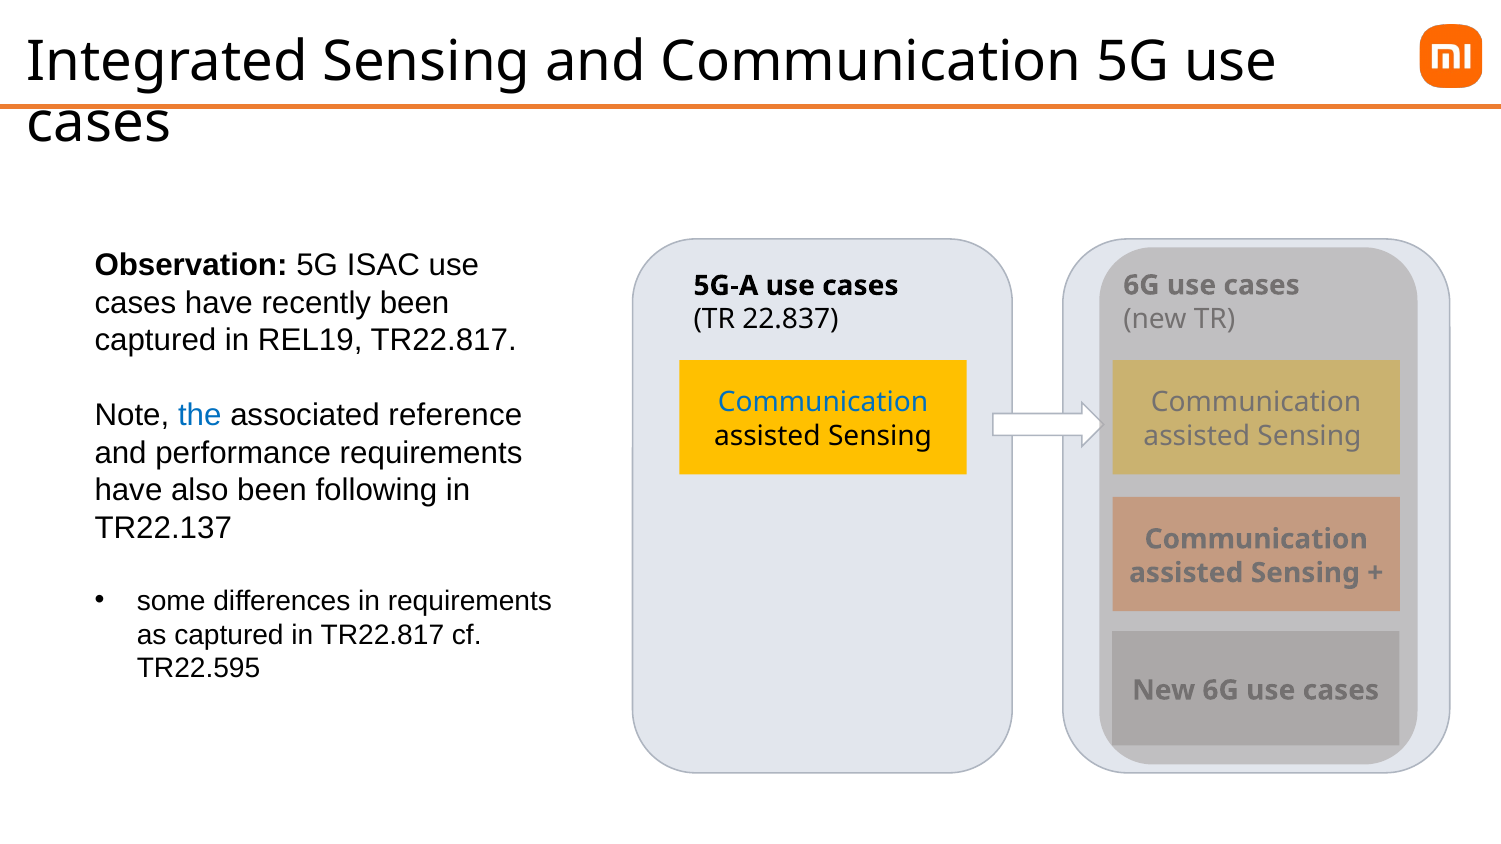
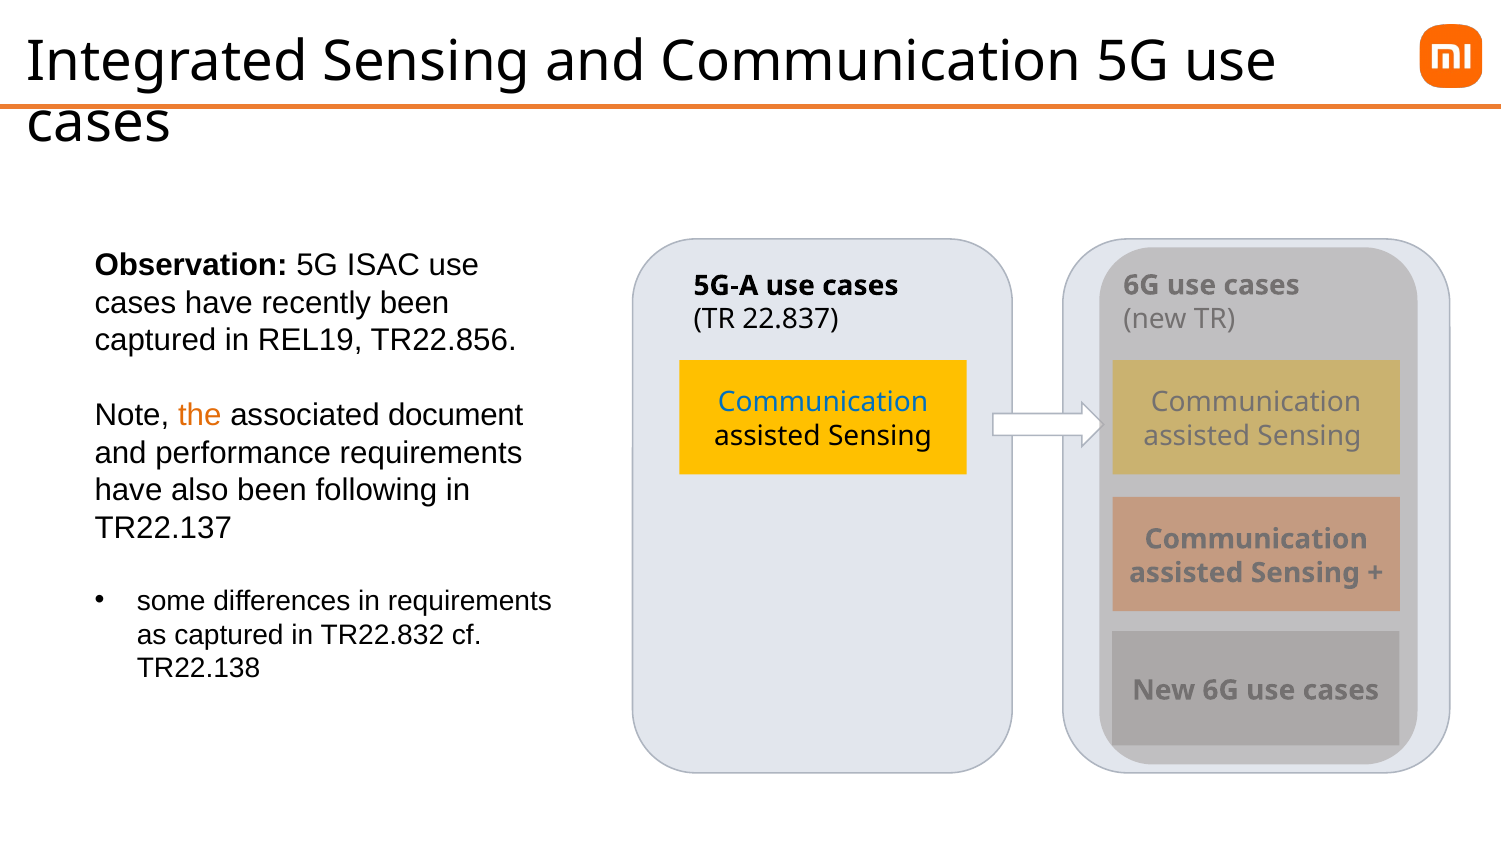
REL19 TR22.817: TR22.817 -> TR22.856 (444, 341)
the colour: blue -> orange (200, 416)
reference: reference -> document (456, 416)
in TR22.817: TR22.817 -> TR22.832 (382, 635)
TR22.595: TR22.595 -> TR22.138 (199, 669)
